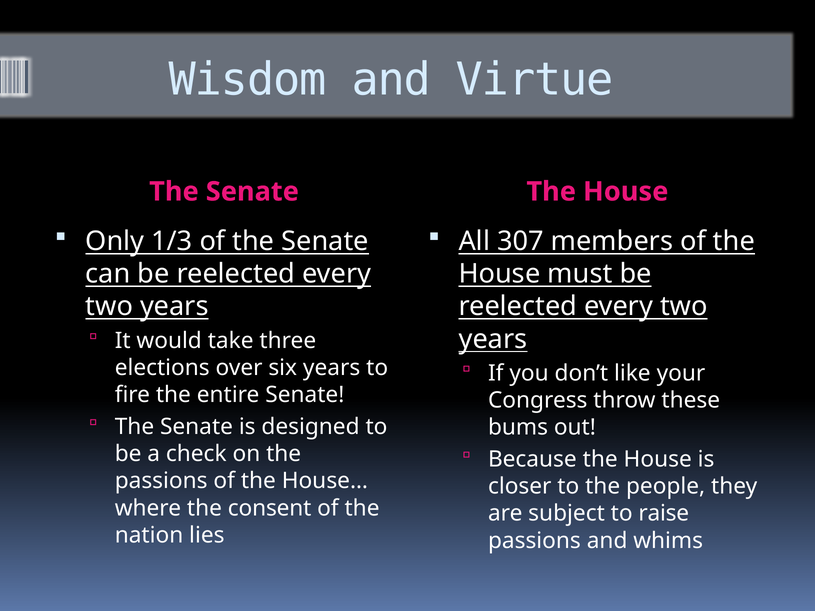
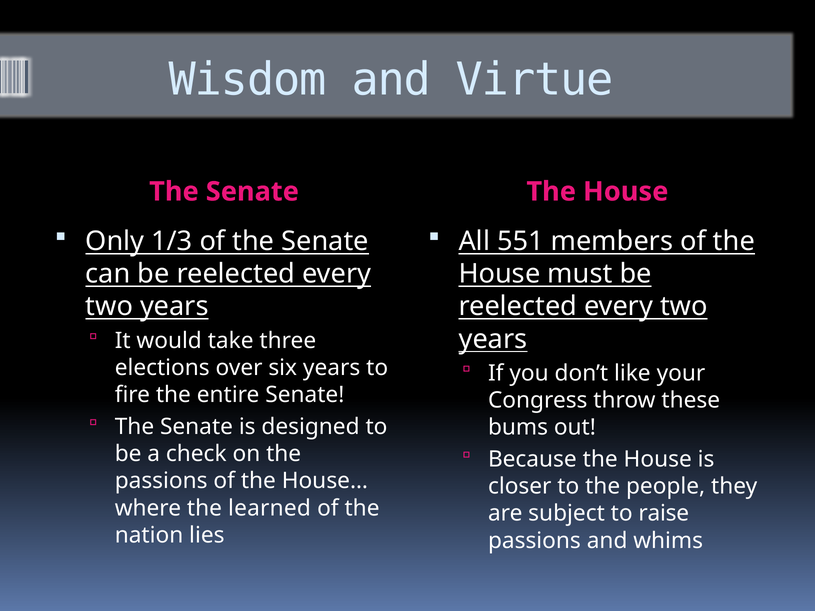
307: 307 -> 551 (520, 241)
consent: consent -> learned (269, 508)
